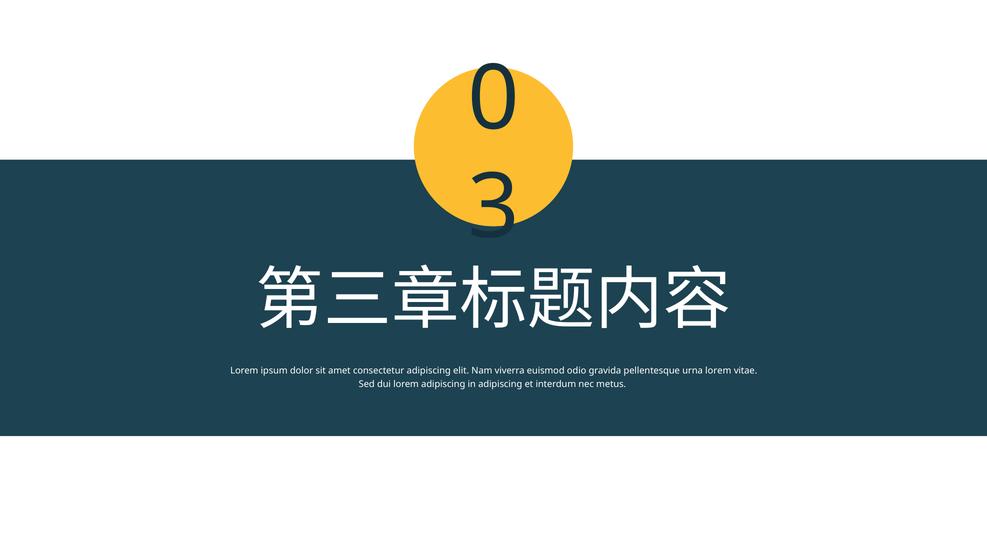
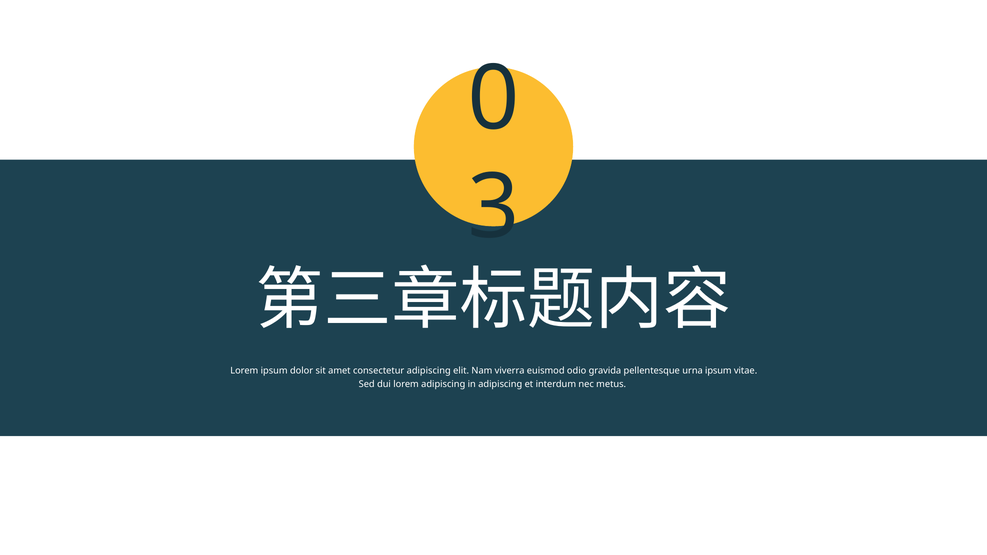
urna lorem: lorem -> ipsum (718, 371)
